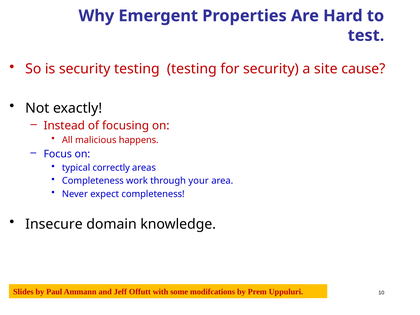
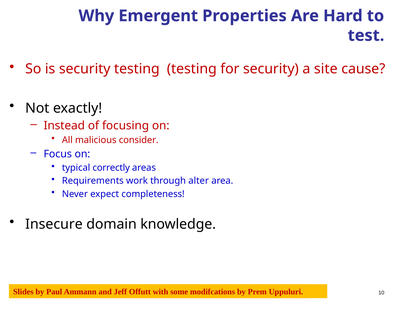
happens: happens -> consider (139, 140)
Completeness: Completeness -> Requirements (93, 181)
your: your -> alter (199, 181)
